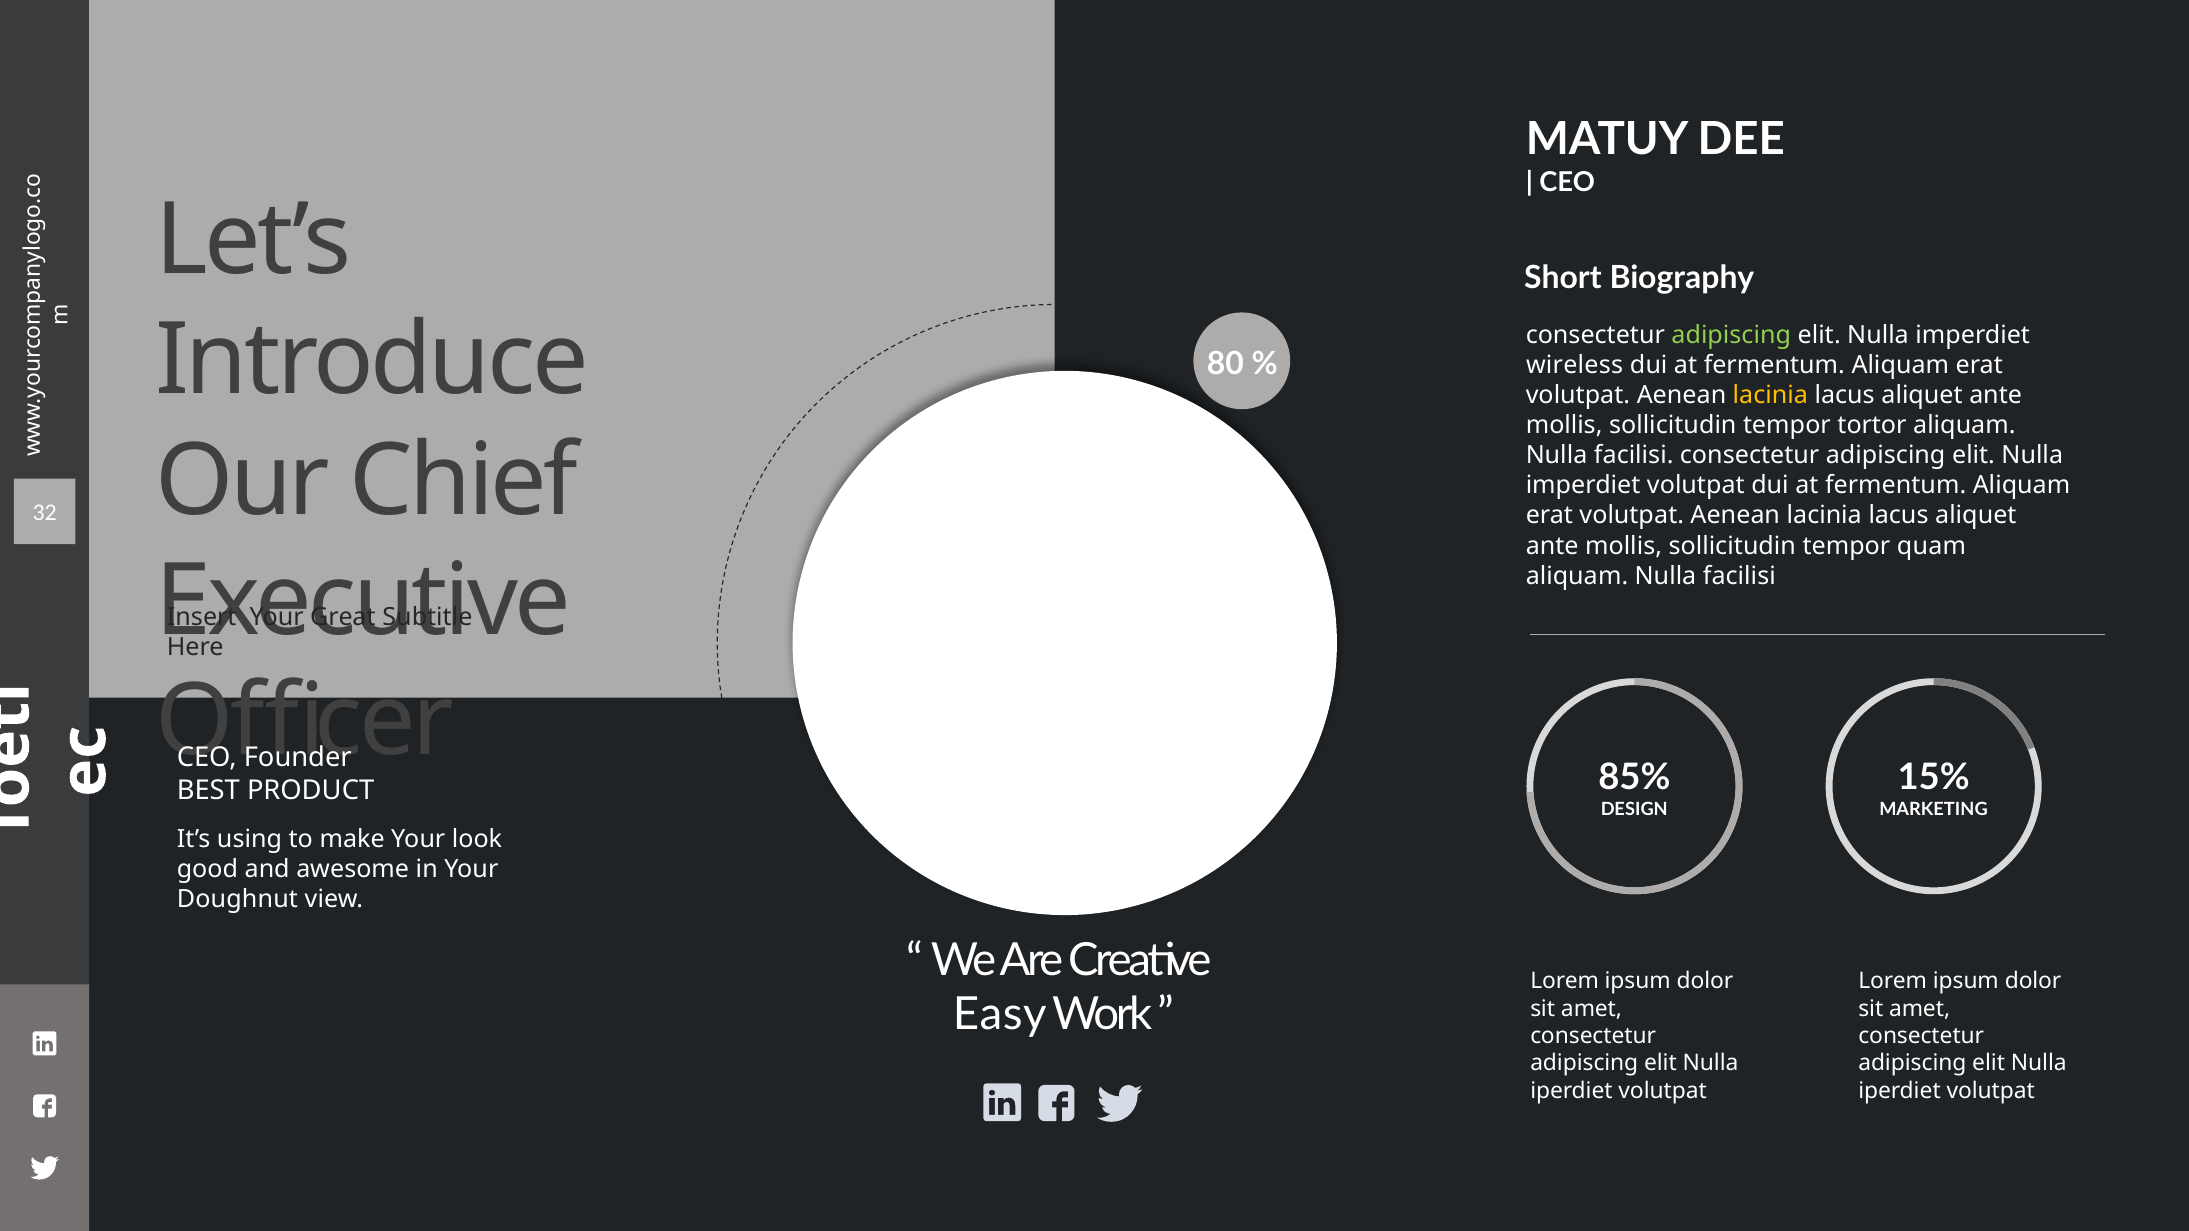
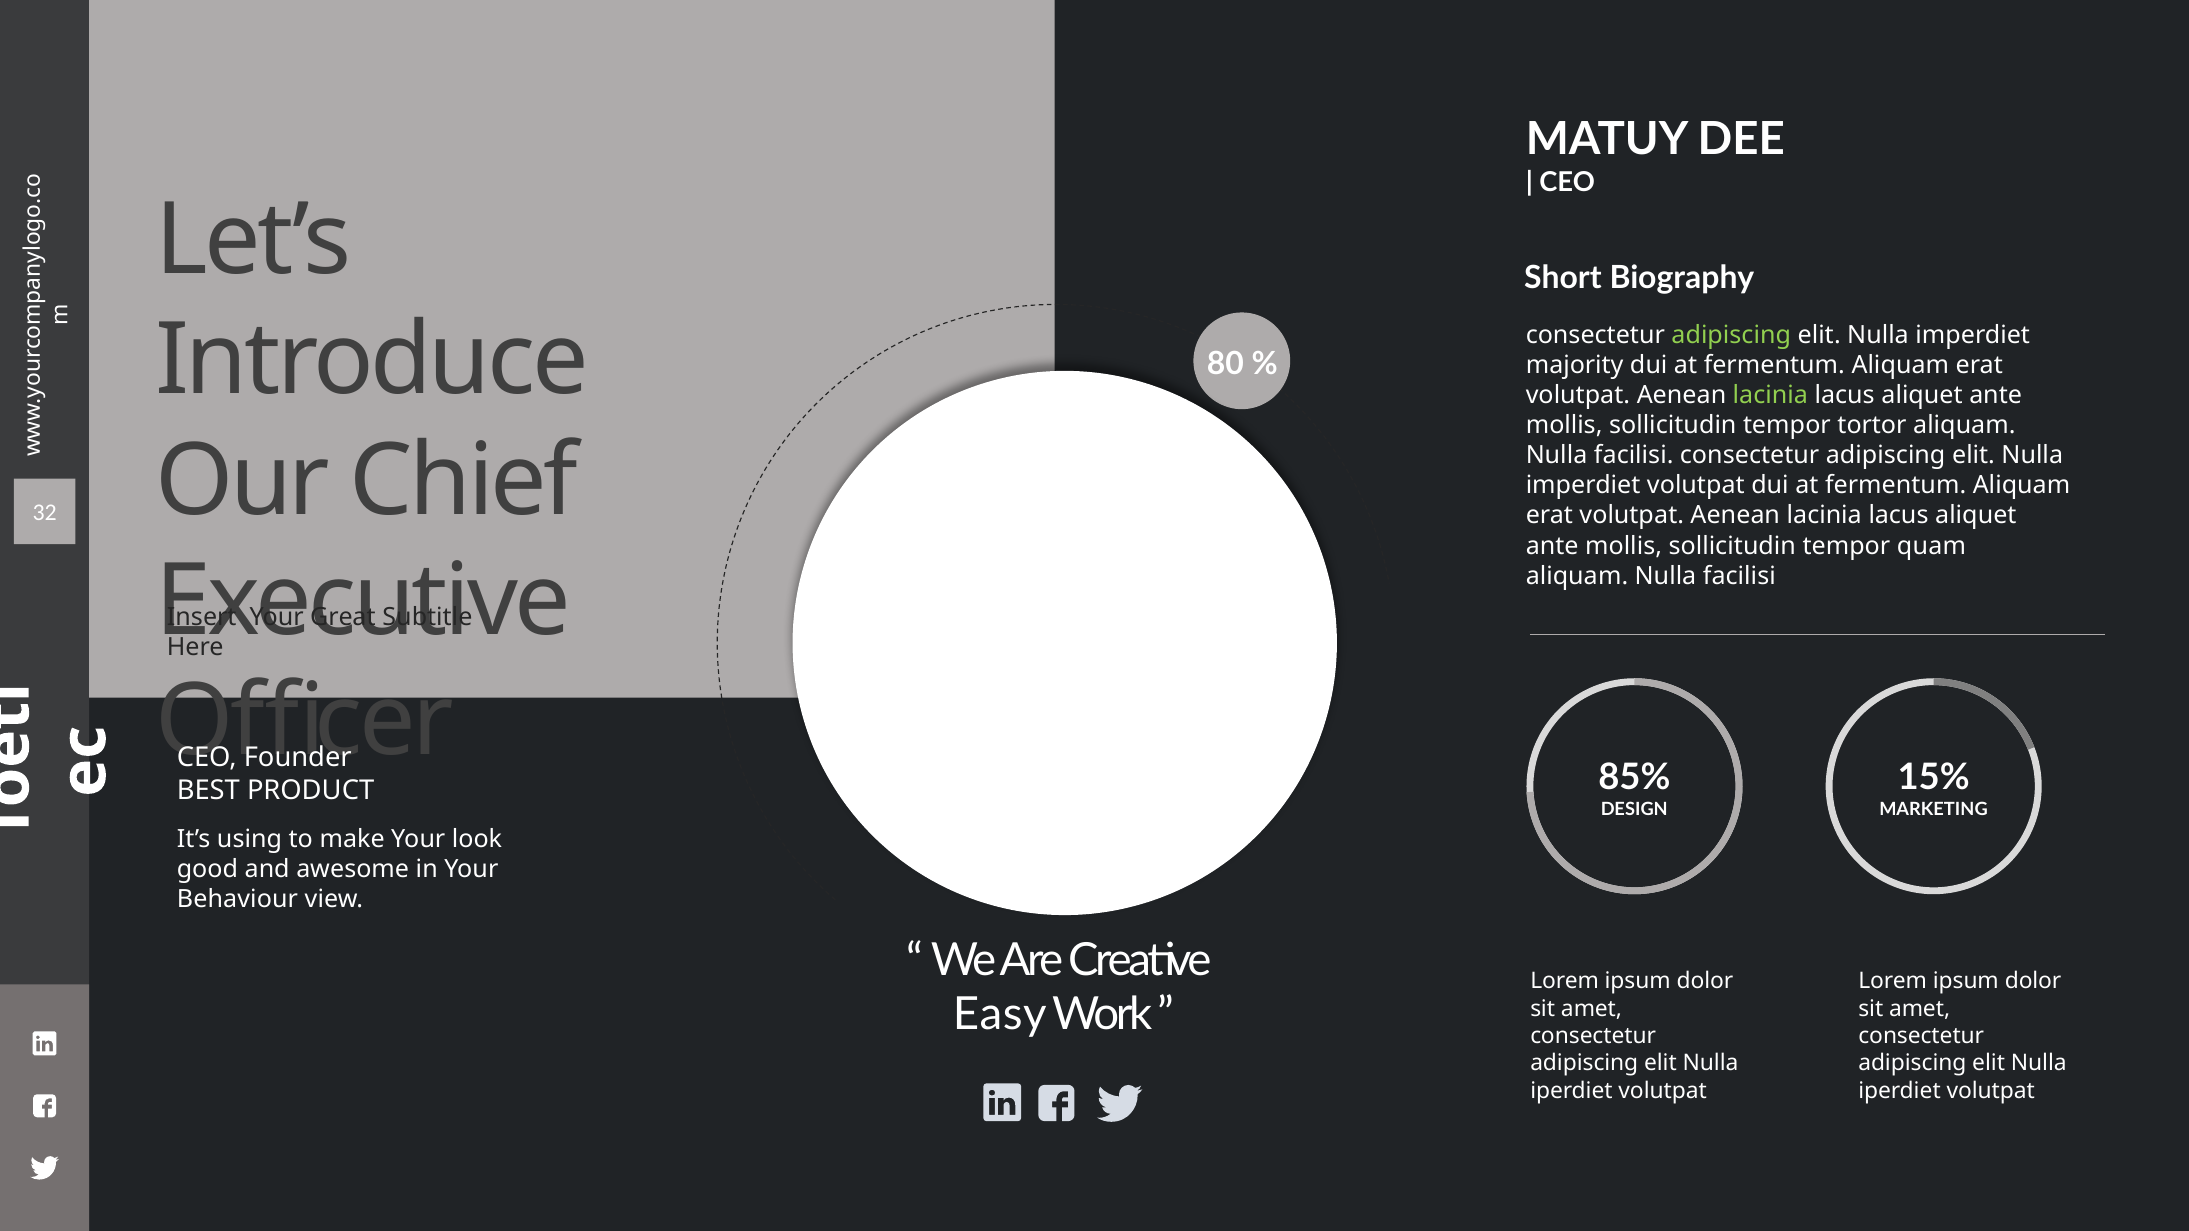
wireless: wireless -> majority (1575, 365)
lacinia colour: yellow -> light green (1770, 395)
Doughnut: Doughnut -> Behaviour (237, 899)
